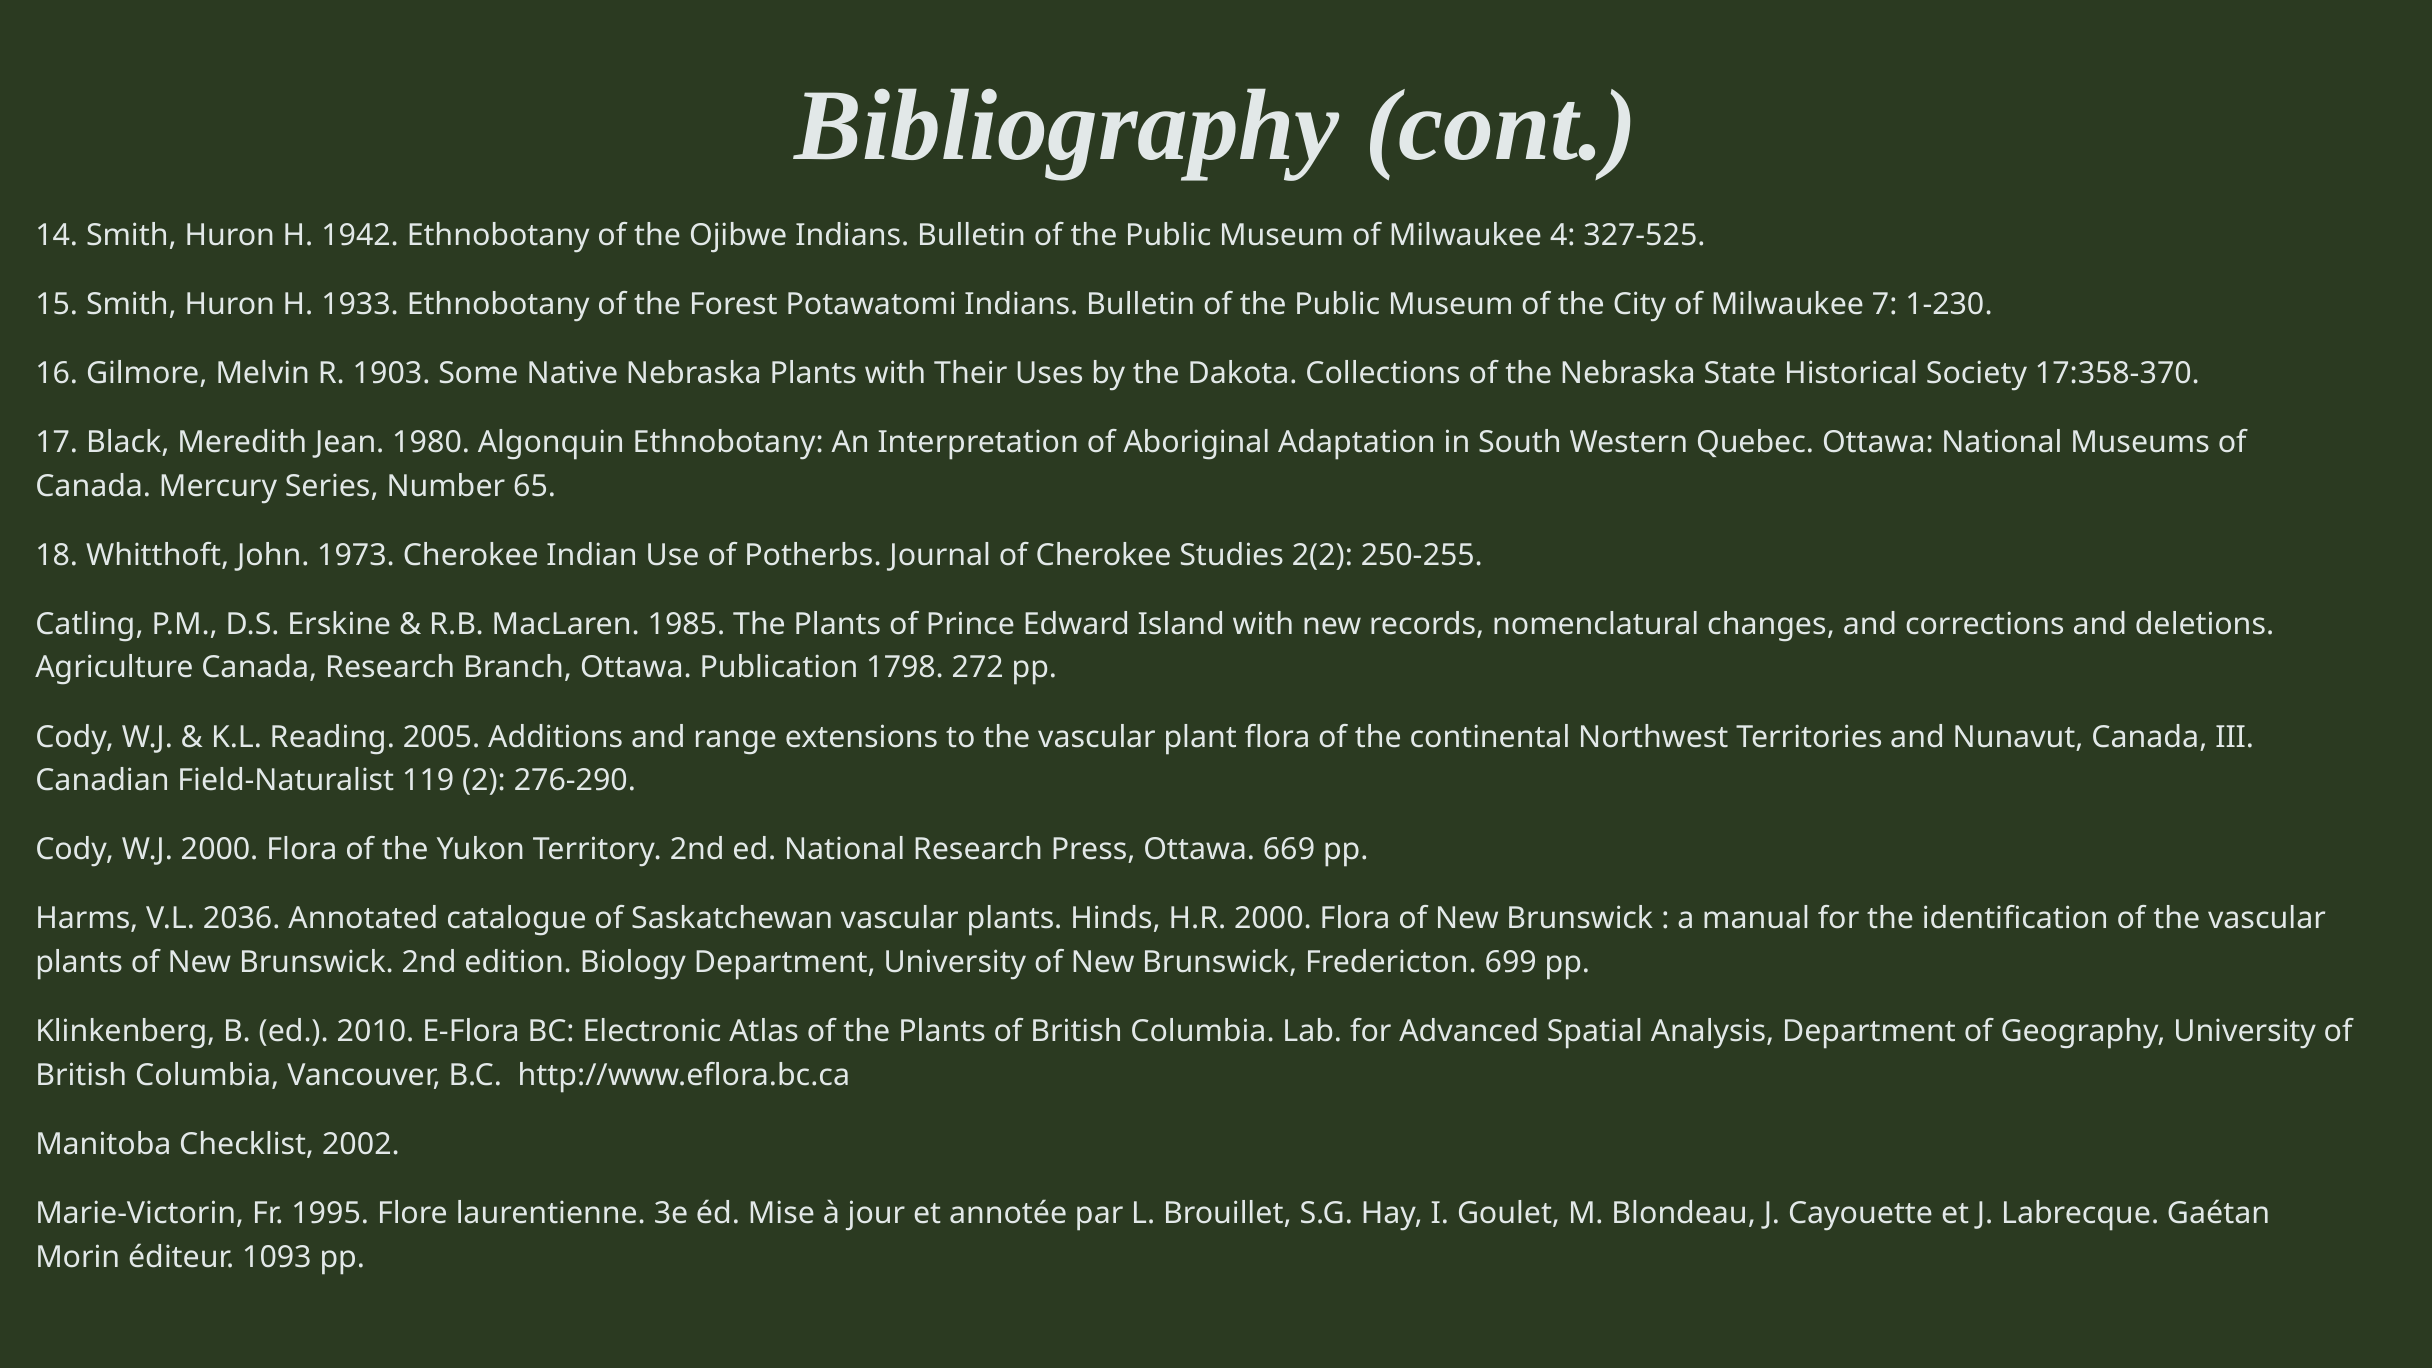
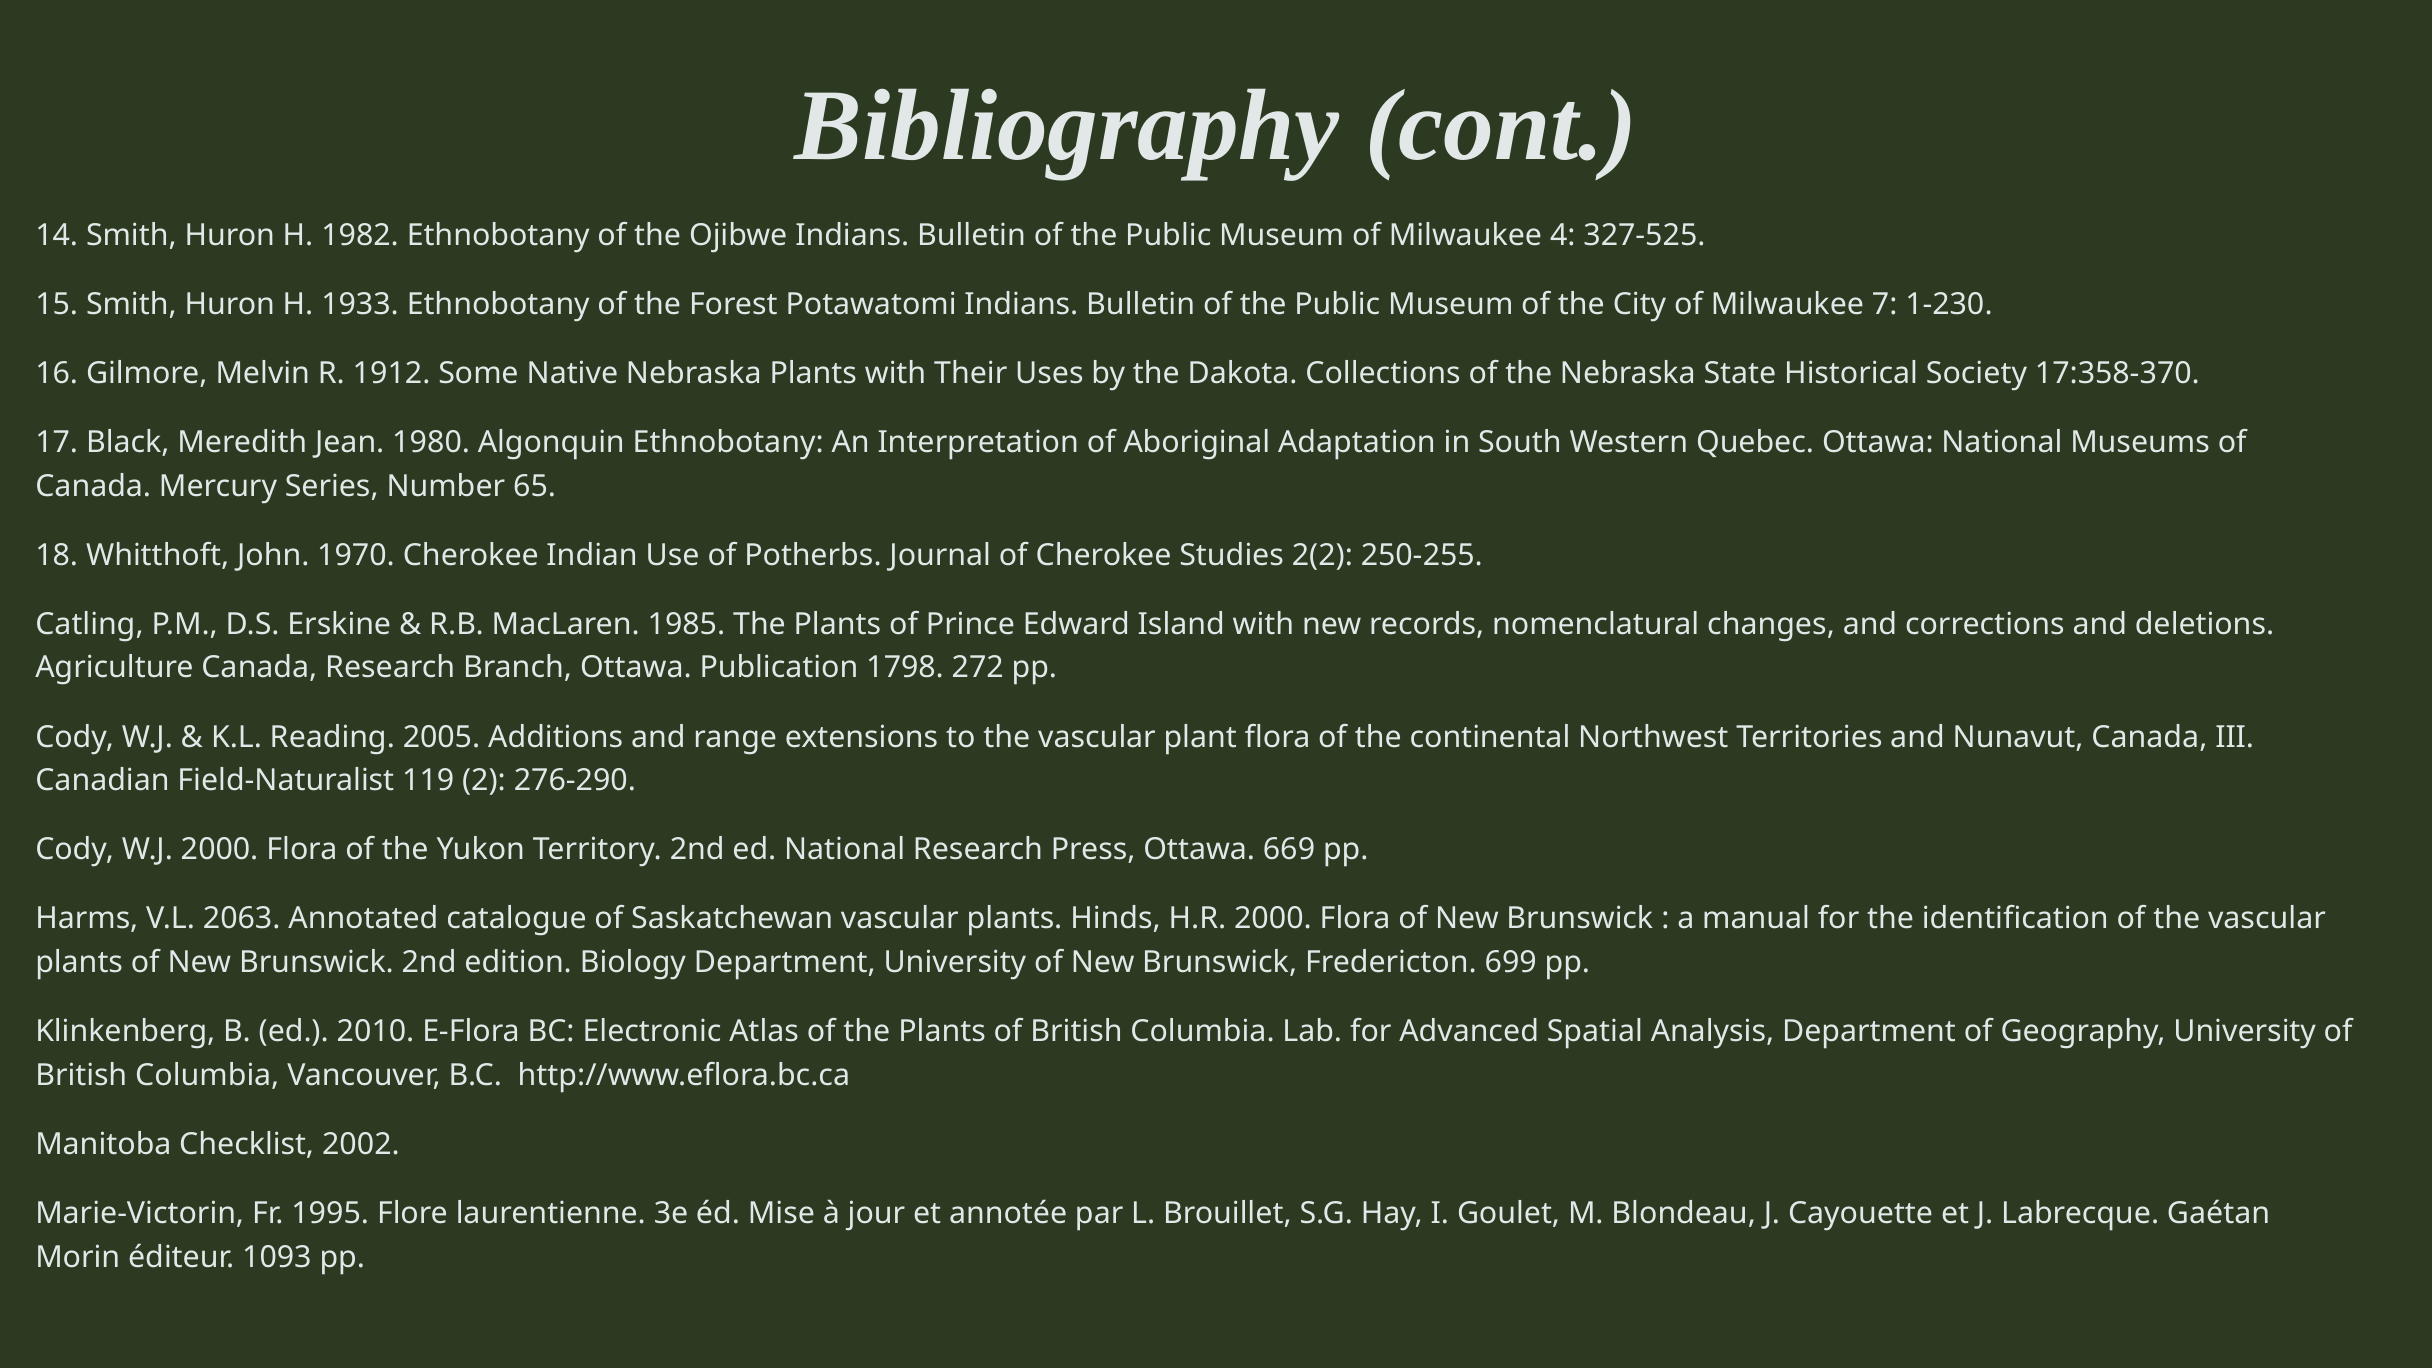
1942: 1942 -> 1982 (360, 235)
1903: 1903 -> 1912 (392, 373)
1973: 1973 -> 1970 (356, 555)
2036: 2036 -> 2063 (242, 919)
